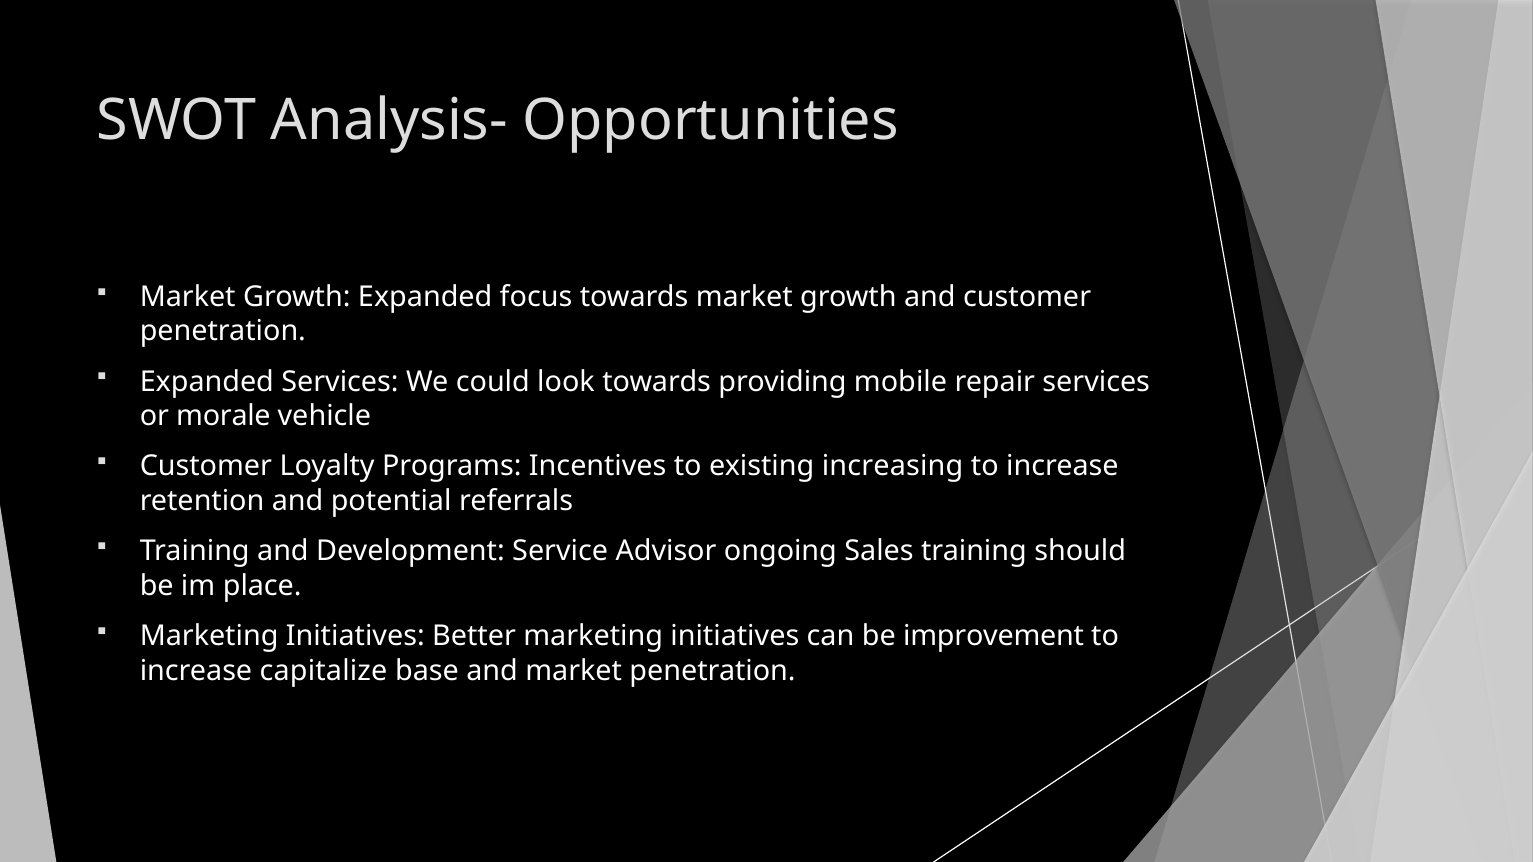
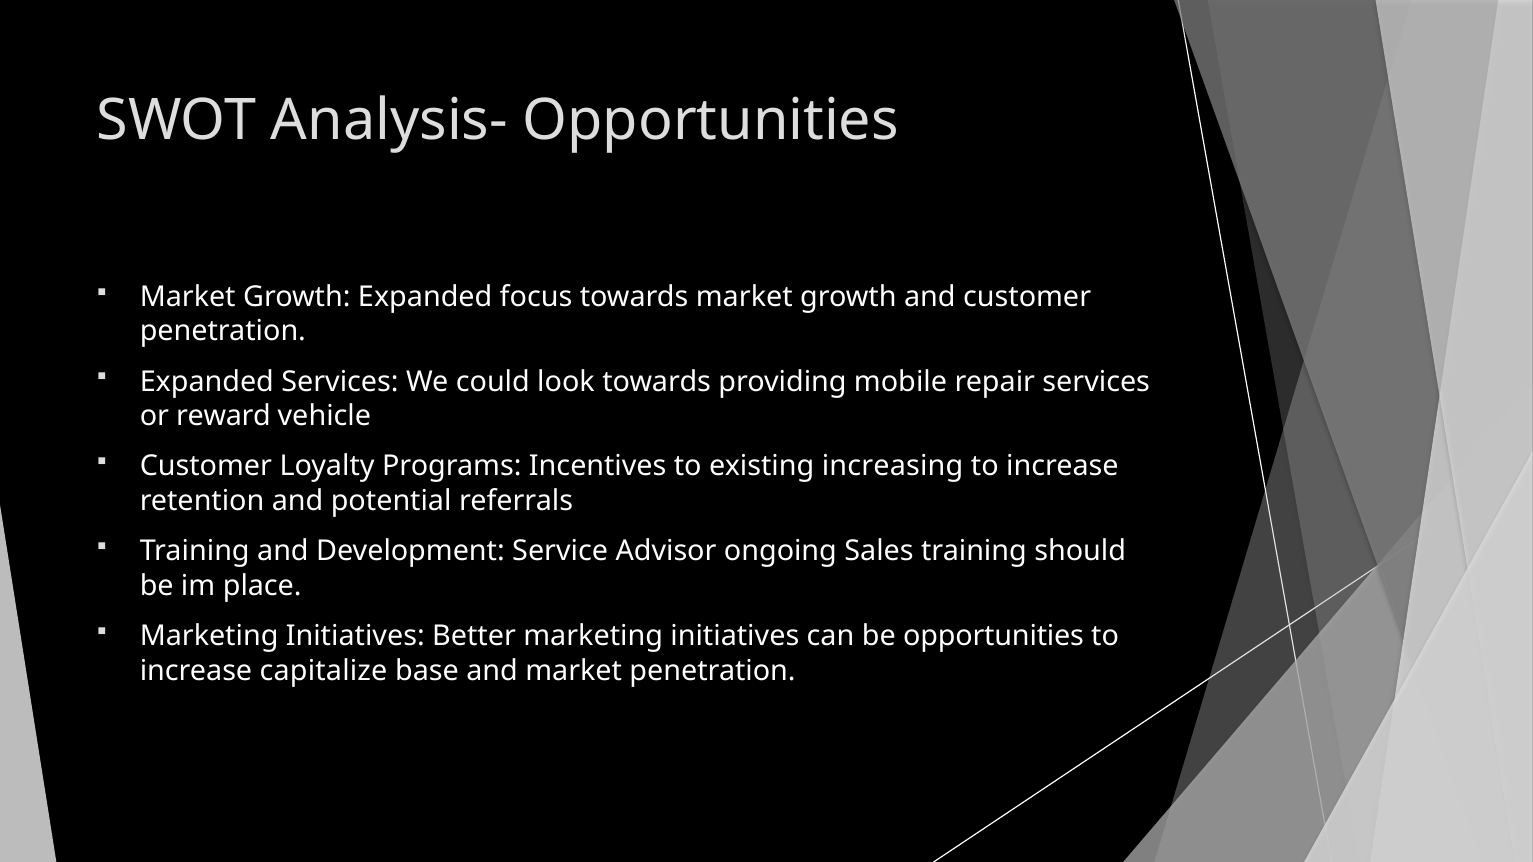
morale: morale -> reward (223, 416)
be improvement: improvement -> opportunities (994, 637)
